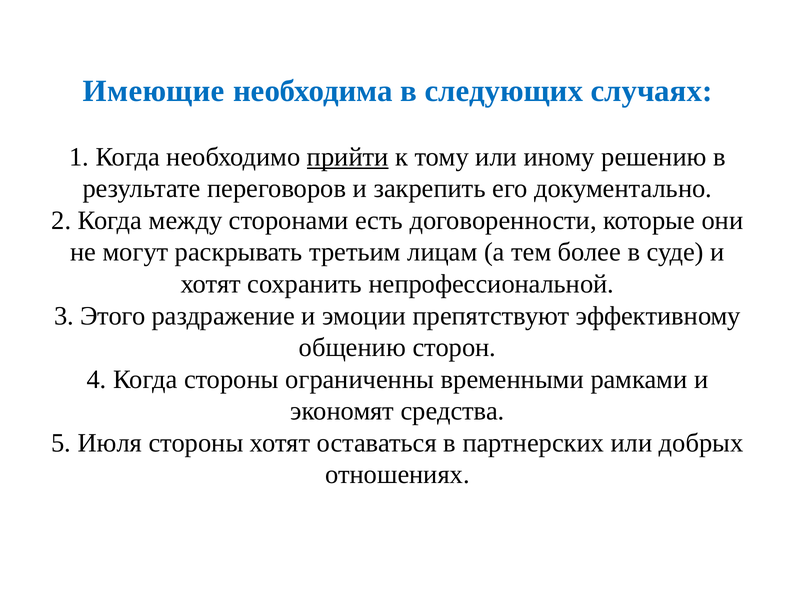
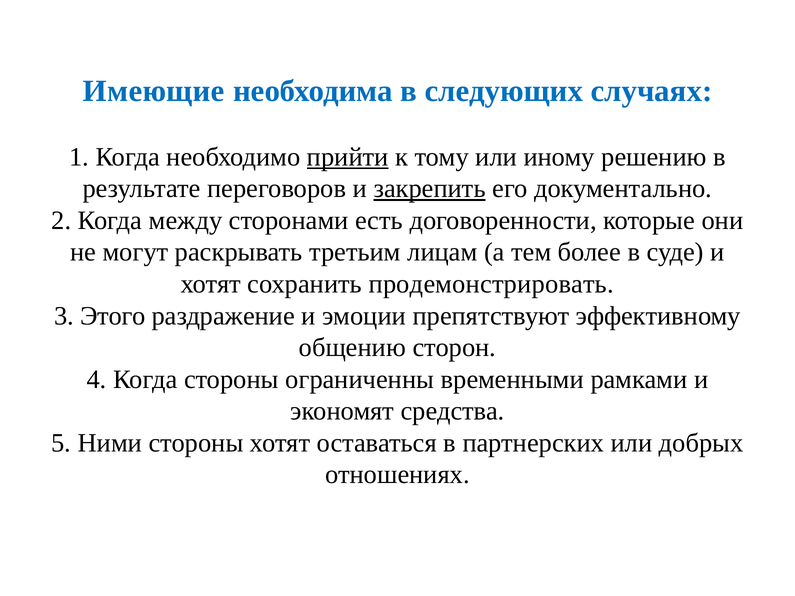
закрепить underline: none -> present (430, 189)
непрофессиональной: непрофессиональной -> продемонстрировать (491, 284)
Июля: Июля -> Ними (110, 443)
